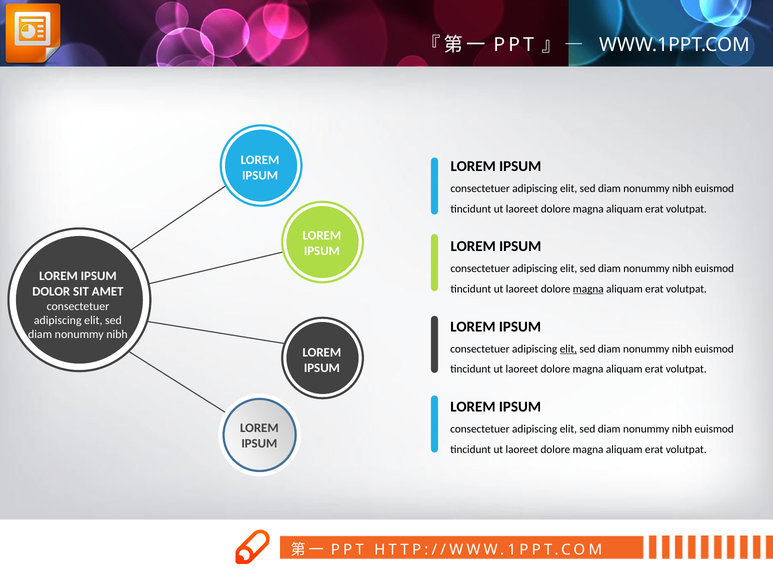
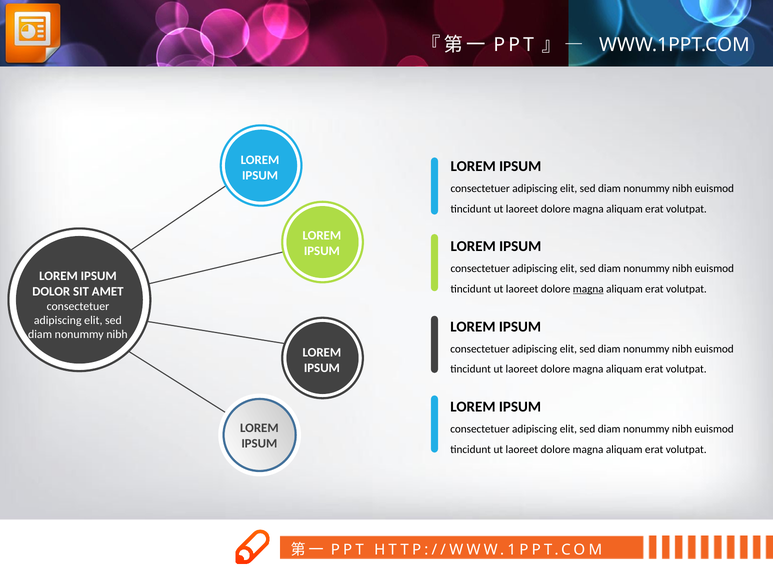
elit underline: present -> none (568, 349)
